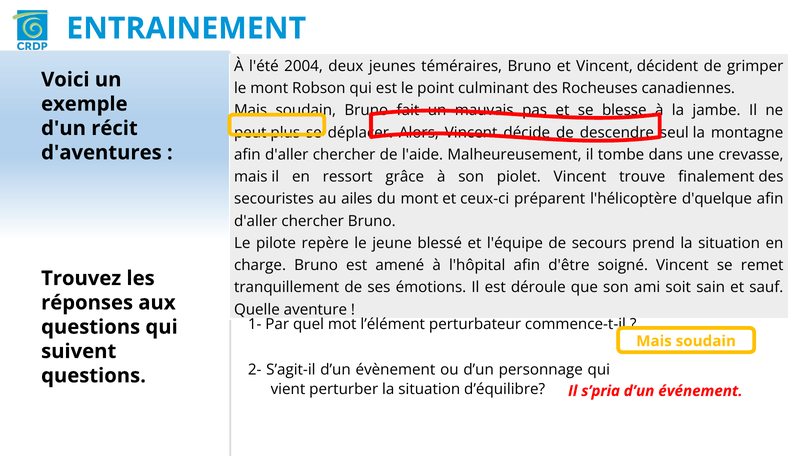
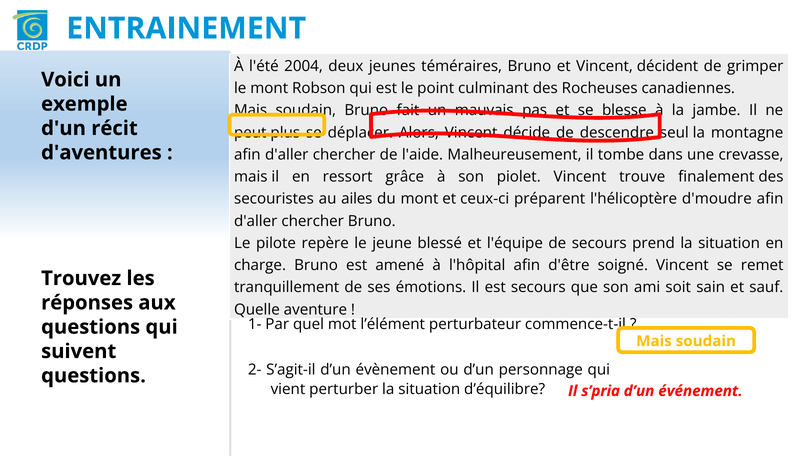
d'quelque: d'quelque -> d'moudre (717, 199)
est déroule: déroule -> secours (538, 287)
